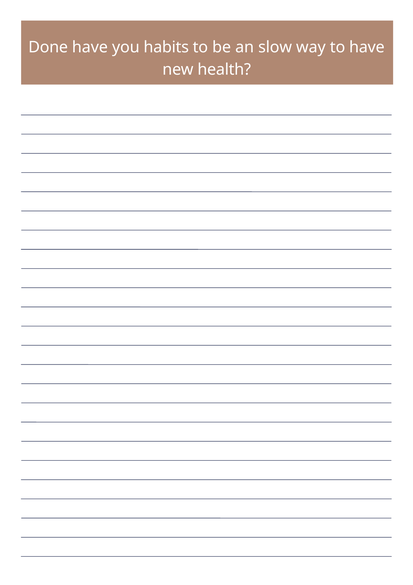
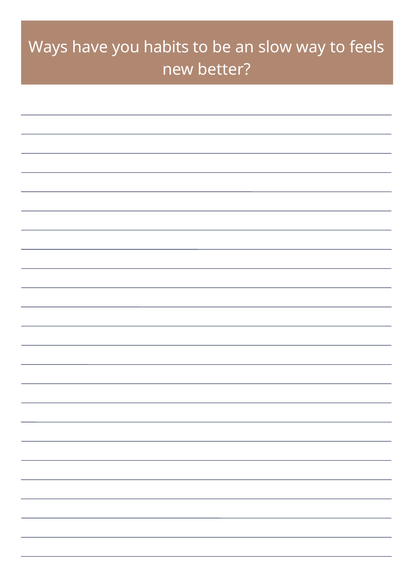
Done: Done -> Ways (48, 47)
to have: have -> feels (367, 47)
health: health -> better (224, 69)
